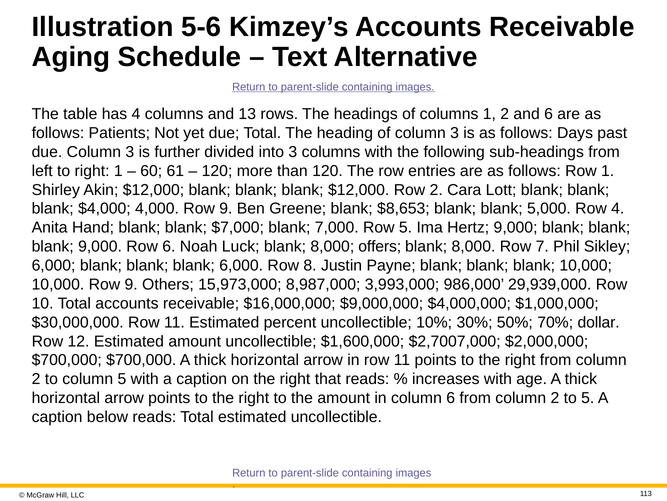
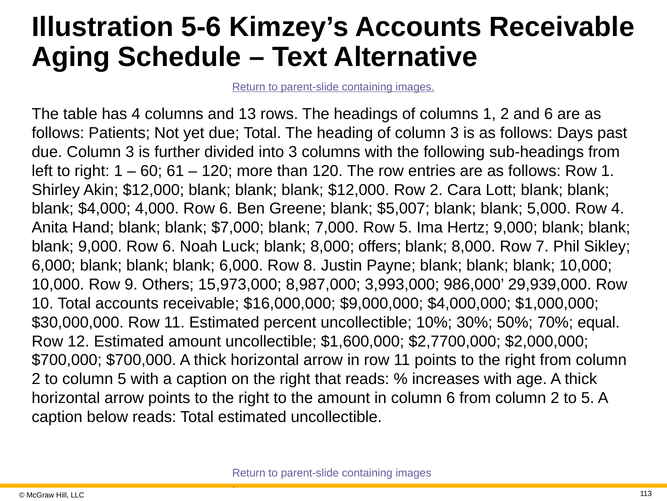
4,000 Row 9: 9 -> 6 (226, 208)
$8,653: $8,653 -> $5,007 (403, 208)
dollar: dollar -> equal (599, 322)
$2,7007,000: $2,7007,000 -> $2,7700,000 (455, 341)
